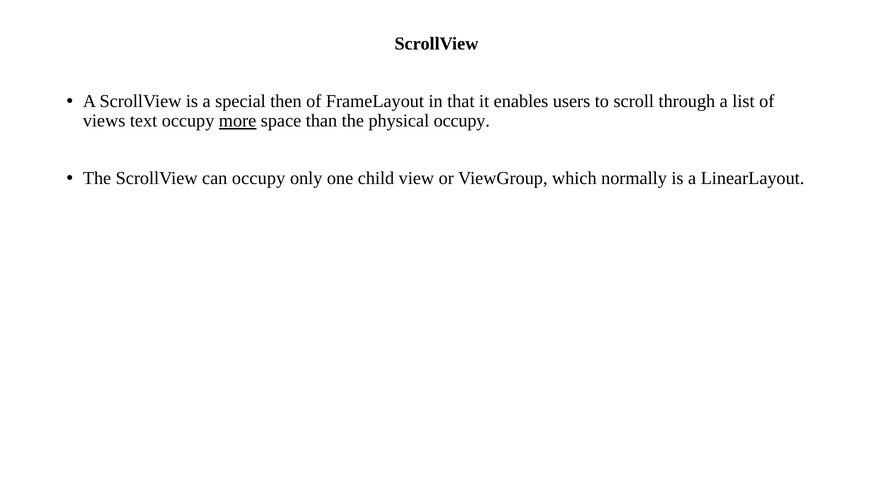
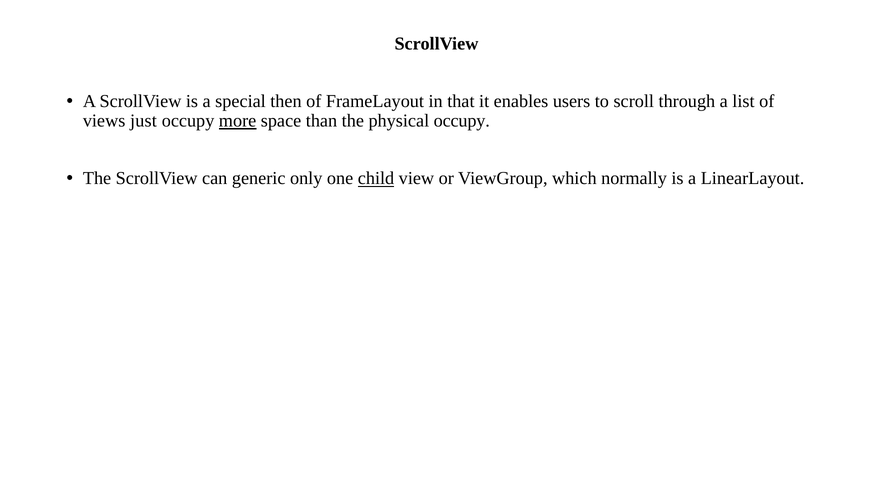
text: text -> just (143, 121)
can occupy: occupy -> generic (259, 179)
child underline: none -> present (376, 179)
